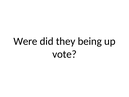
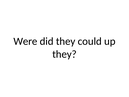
being: being -> could (90, 41)
vote: vote -> they (64, 54)
